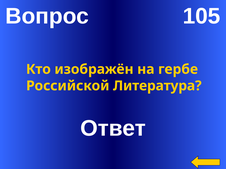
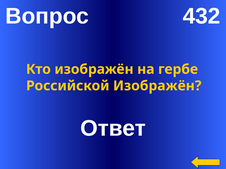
105: 105 -> 432 (202, 16)
Российской Литература: Литература -> Изображён (157, 86)
